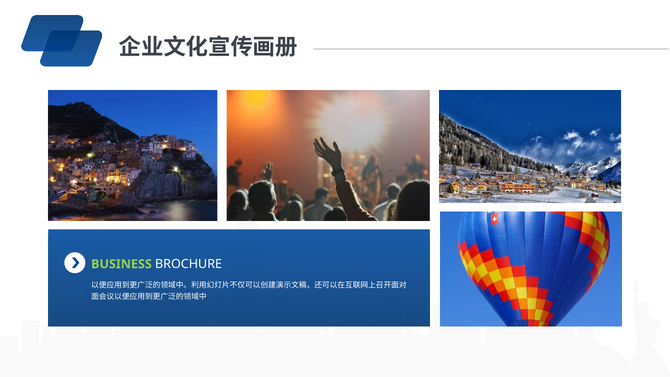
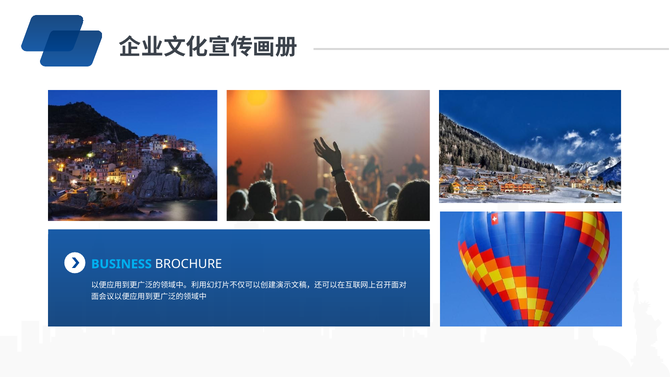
BUSINESS colour: light green -> light blue (121, 264)
